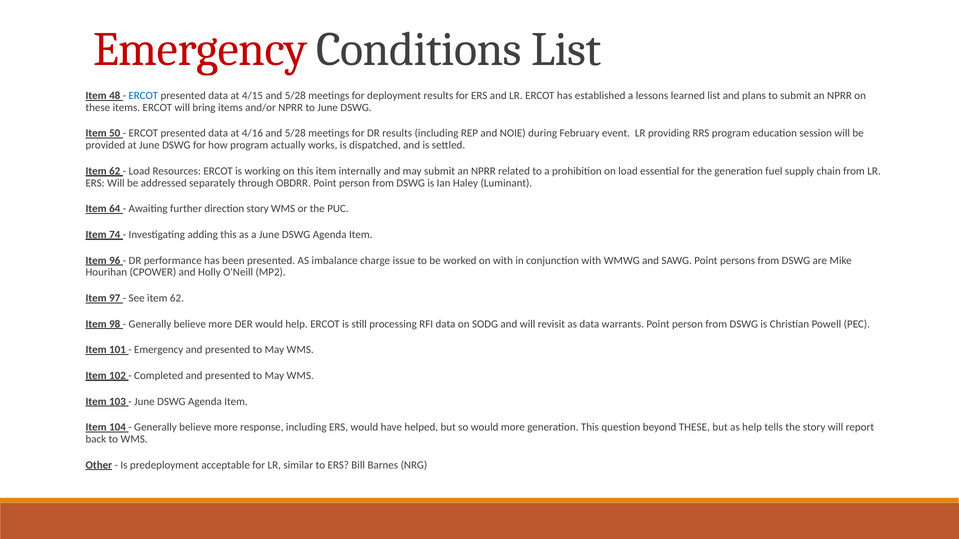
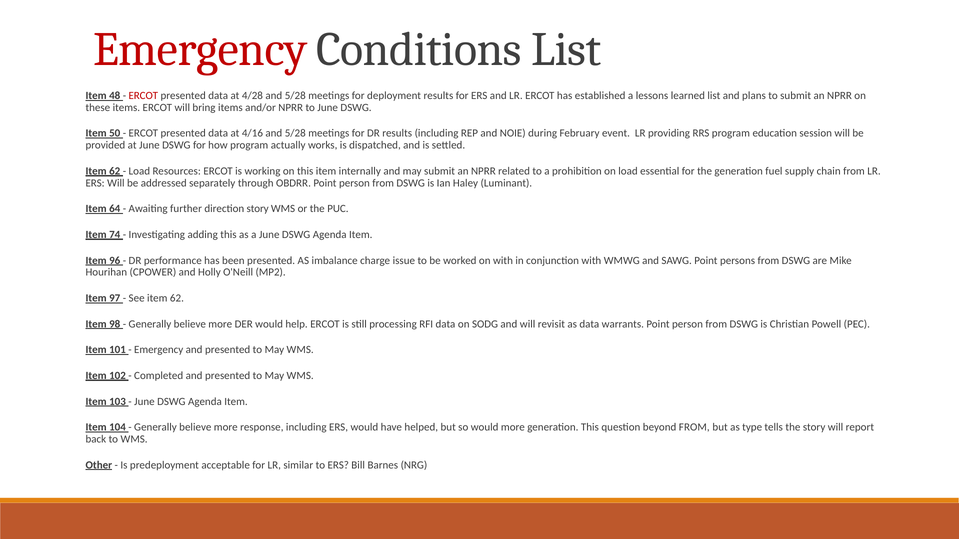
ERCOT colour: blue -> red (143, 96)
4/15: 4/15 -> 4/28 (252, 96)
beyond THESE: THESE -> FROM (694, 428)
as help: help -> type (752, 428)
